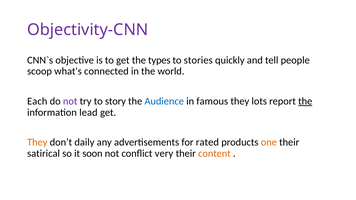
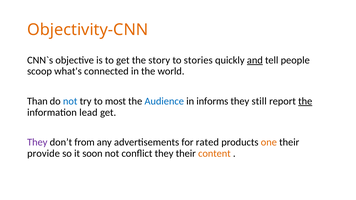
Objectivity-CNN colour: purple -> orange (88, 30)
types: types -> story (159, 60)
and underline: none -> present (255, 60)
Each: Each -> Than (37, 101)
not colour: purple -> blue (70, 101)
story: story -> most (115, 101)
famous: famous -> informs (212, 101)
lots: lots -> still (259, 101)
They colour: orange -> purple (37, 142)
daily: daily -> from (85, 142)
satirical: satirical -> provide (43, 154)
conflict very: very -> they (164, 154)
